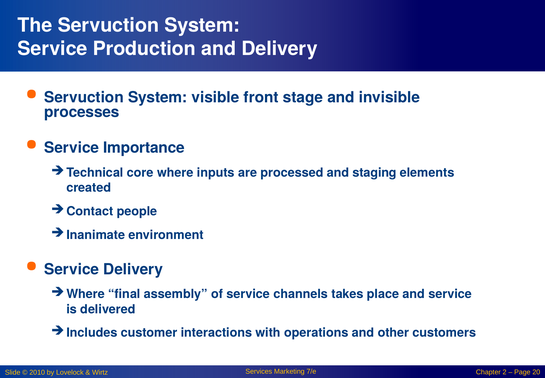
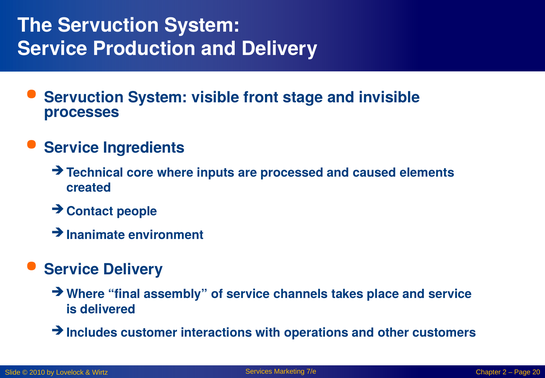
Importance: Importance -> Ingredients (144, 148)
staging: staging -> caused (375, 172)
